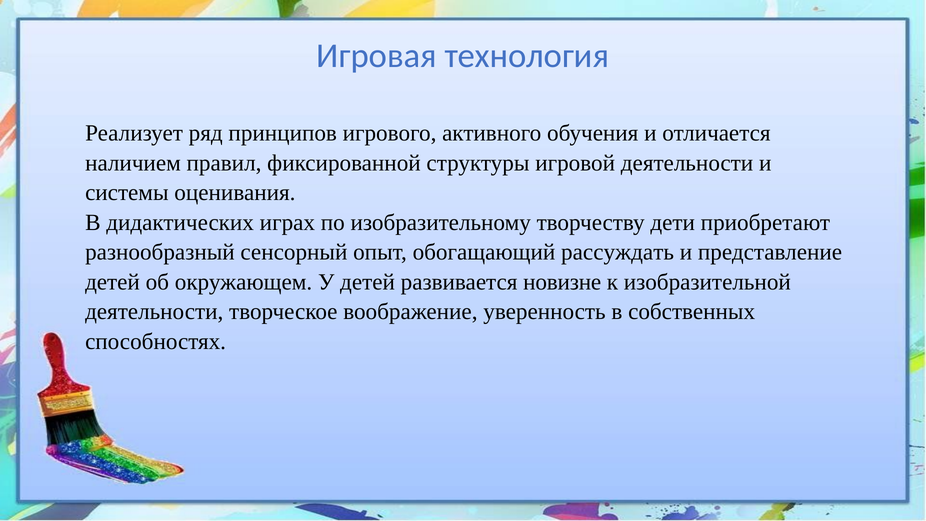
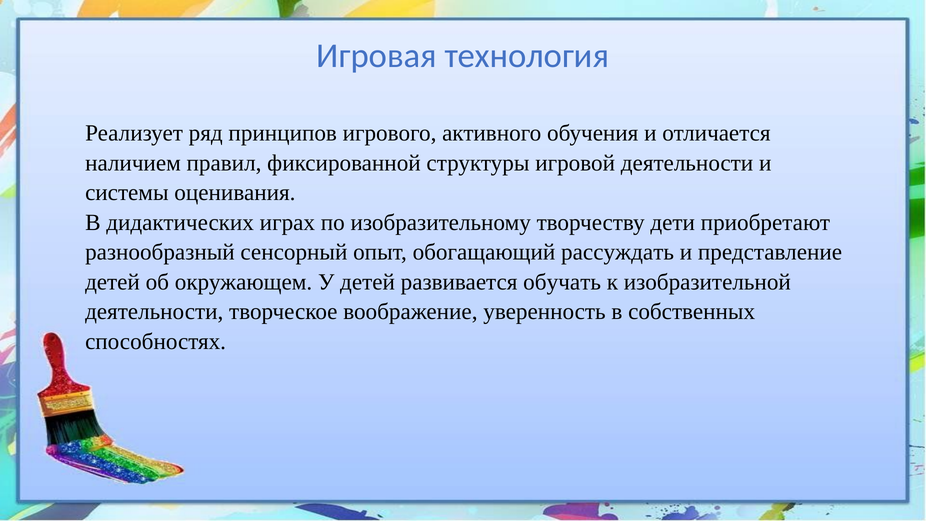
новизне: новизне -> обучать (562, 282)
